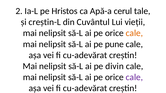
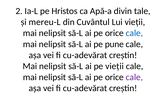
cerul: cerul -> divin (123, 11)
creștin-L: creștin-L -> mereu-L (45, 22)
cale colour: orange -> blue (134, 33)
pe divin: divin -> vieții (115, 66)
